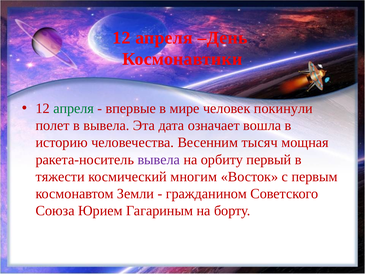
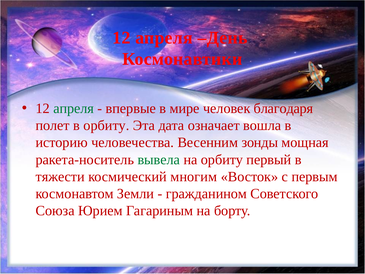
покинули: покинули -> благодаря (283, 108)
в вывела: вывела -> орбиту (106, 125)
тысяч: тысяч -> зонды (260, 142)
вывела colour: purple -> green (159, 159)
